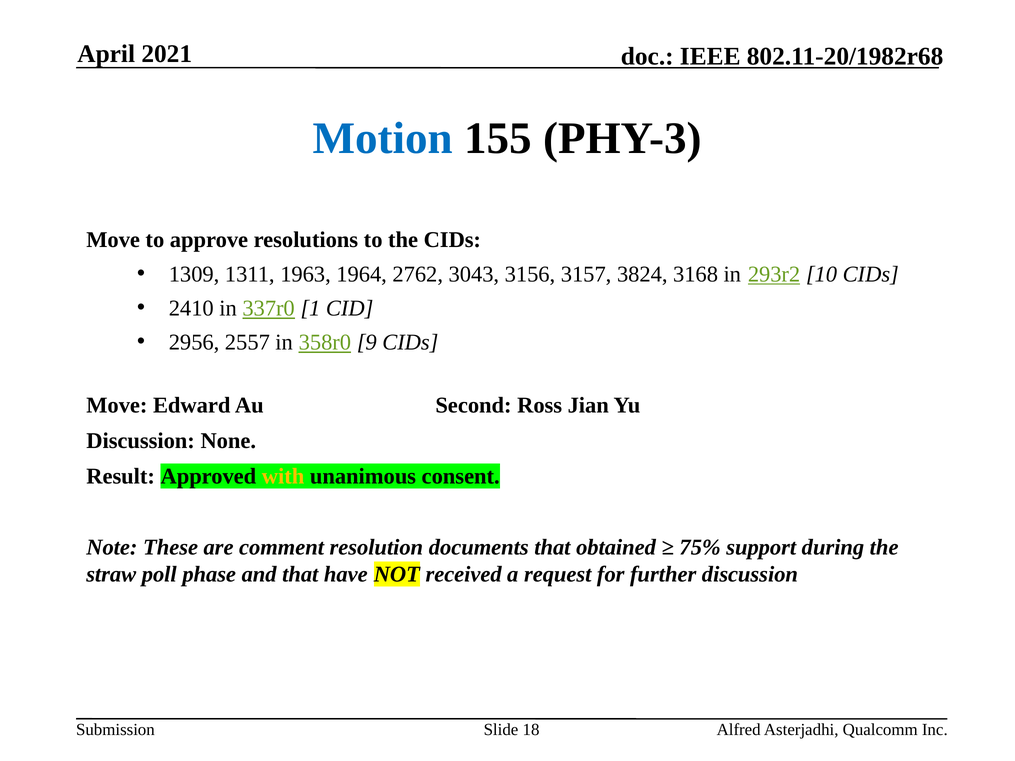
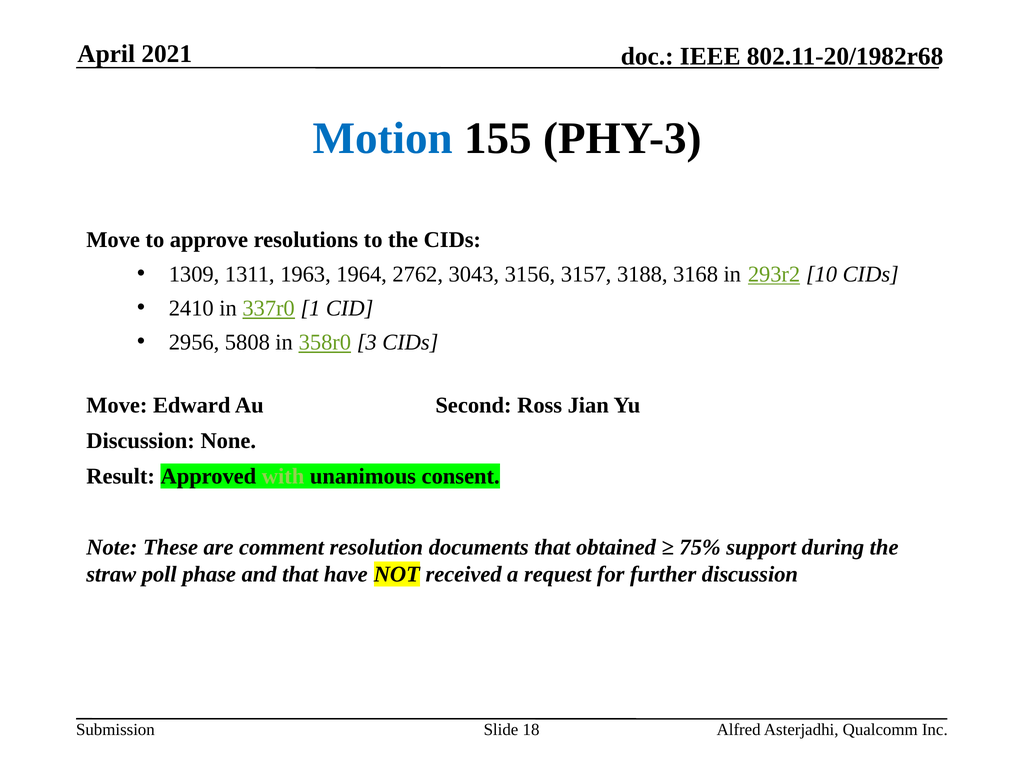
3824: 3824 -> 3188 (642, 274)
2557: 2557 -> 5808 (247, 342)
9: 9 -> 3 (367, 342)
with colour: yellow -> light green (283, 476)
